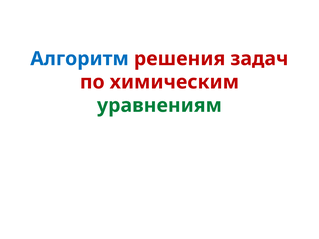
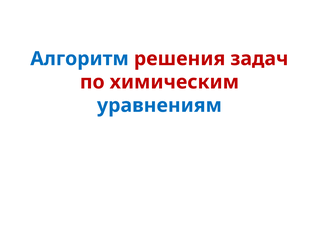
уравнениям colour: green -> blue (159, 106)
